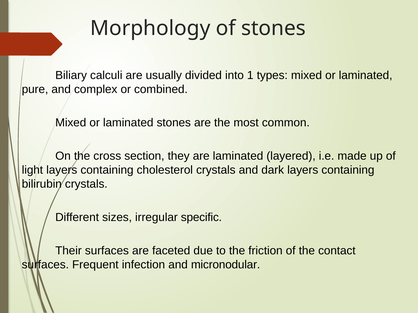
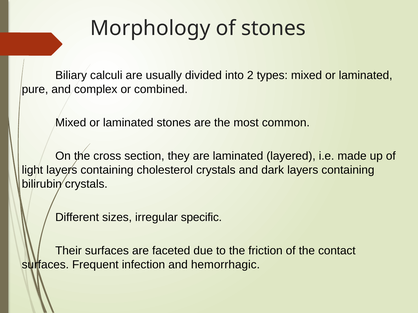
1: 1 -> 2 (250, 76)
micronodular: micronodular -> hemorrhagic (225, 265)
